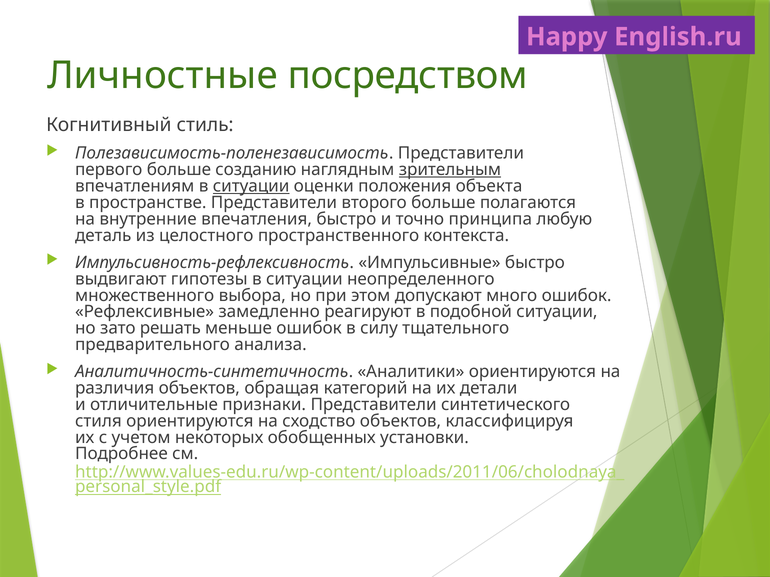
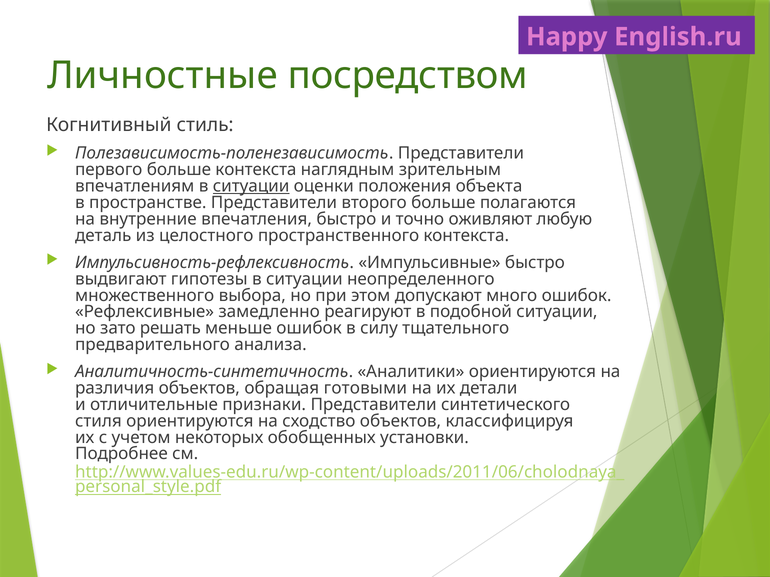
больше созданию: созданию -> контекста (256, 170)
зрительным underline: present -> none (450, 170)
принципа: принципа -> оживляют (490, 219)
категорий: категорий -> готовыми (365, 388)
